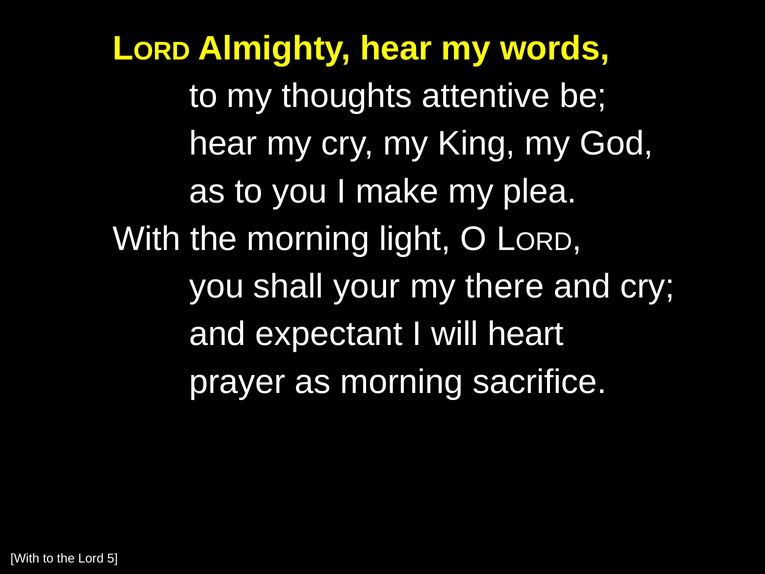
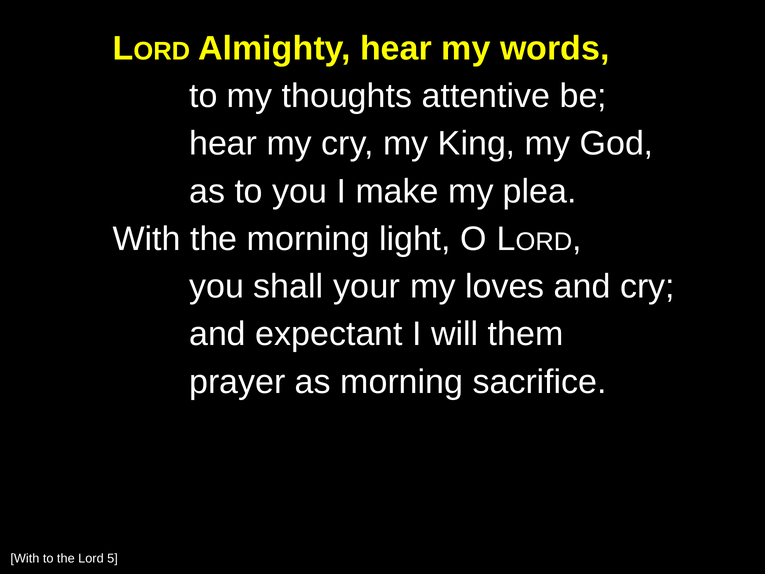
there: there -> loves (505, 286)
heart: heart -> them (526, 334)
